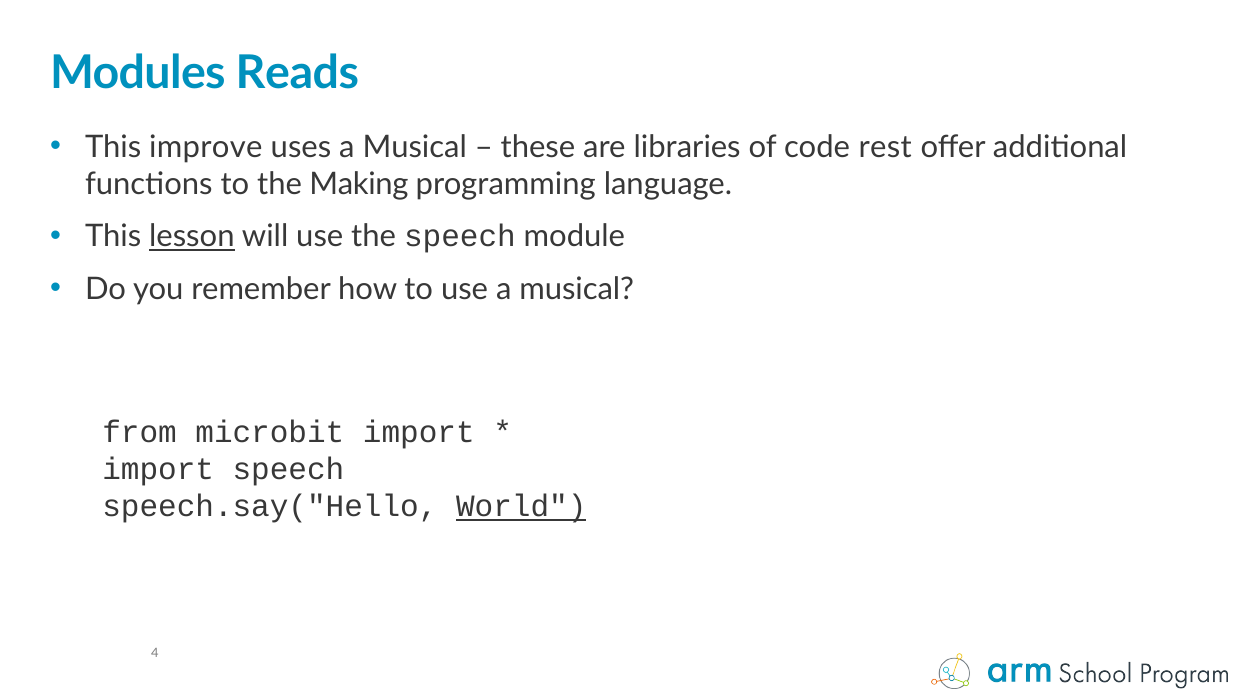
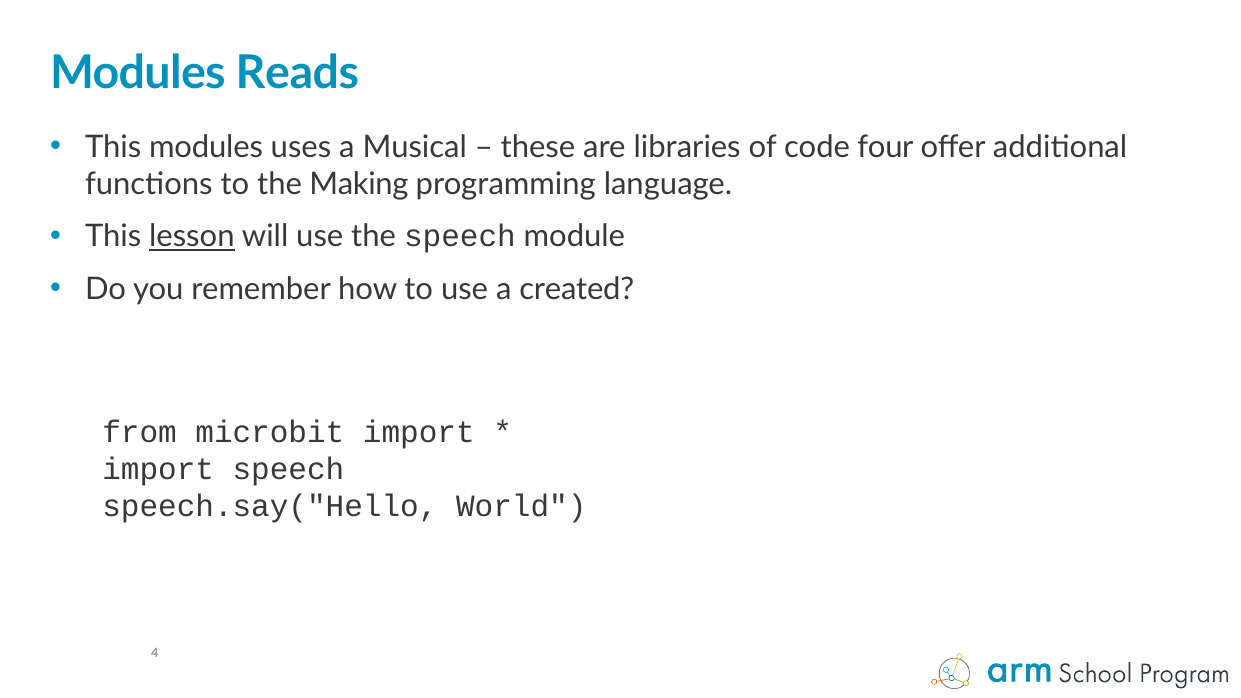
This improve: improve -> modules (206, 147)
rest: rest -> four (885, 147)
use a musical: musical -> created (577, 289)
World underline: present -> none (521, 507)
